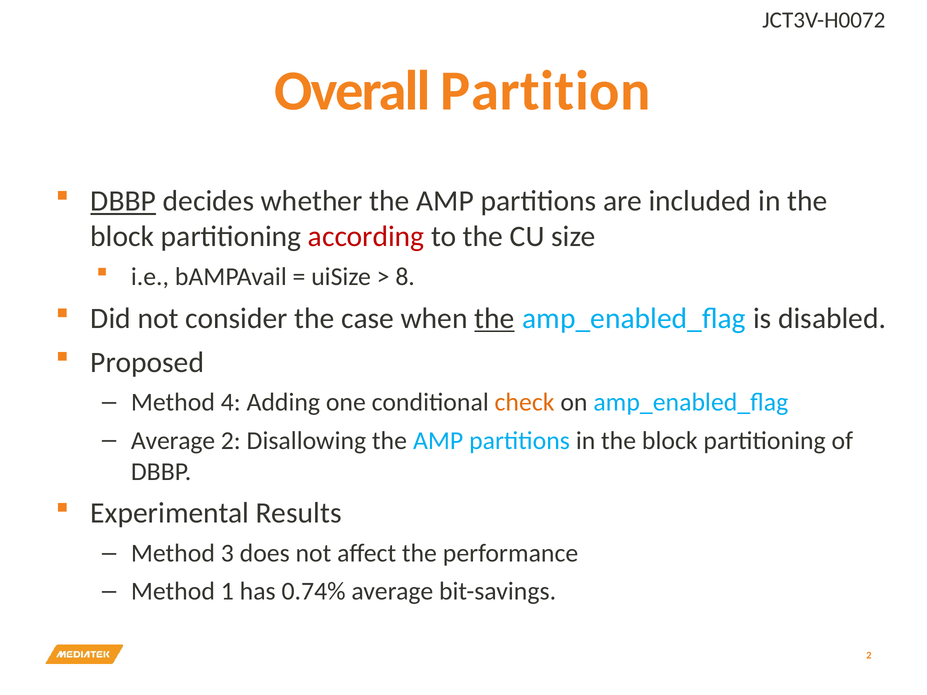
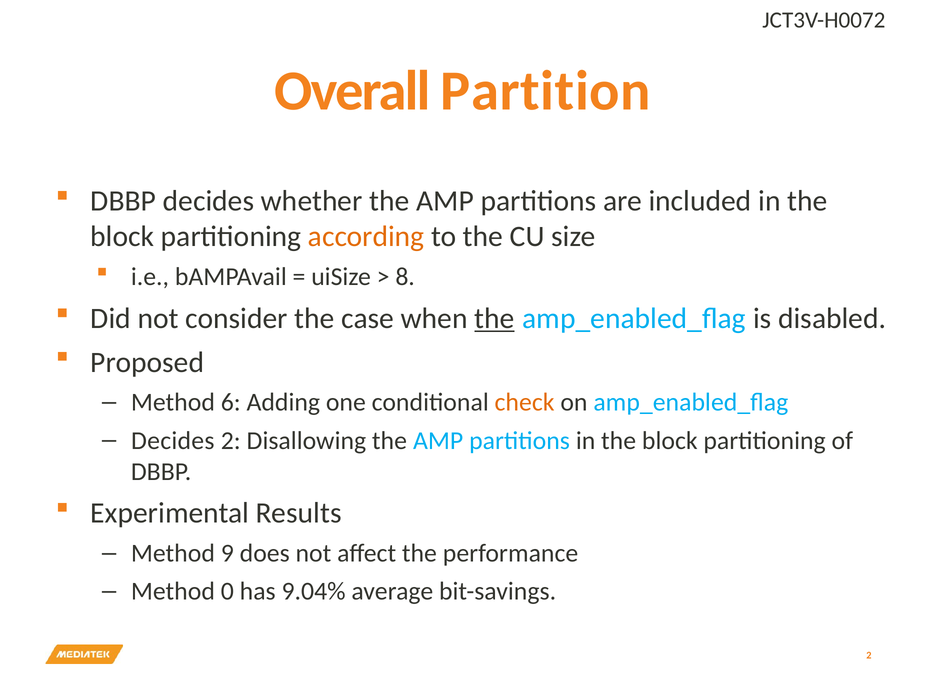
DBBP underline: present -> none (123, 201)
according colour: red -> orange (366, 237)
4: 4 -> 6 (231, 403)
Average: Average -> Decides (173, 441)
3: 3 -> 9 (227, 554)
1: 1 -> 0 (227, 592)
0.74%: 0.74% -> 9.04% (314, 592)
